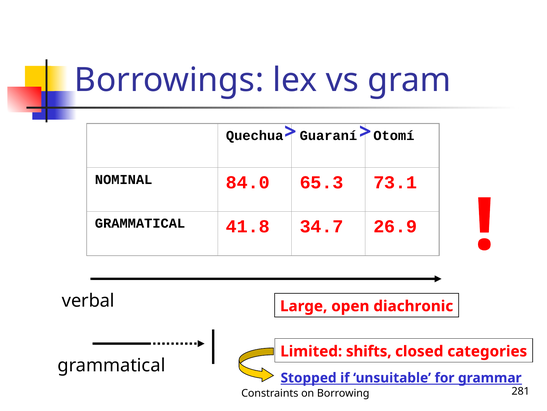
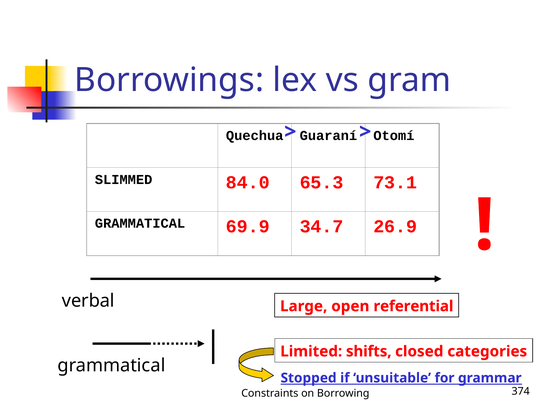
NOMINAL: NOMINAL -> SLIMMED (124, 179)
41.8: 41.8 -> 69.9 (248, 226)
diachronic: diachronic -> referential (413, 306)
281: 281 -> 374 (521, 391)
